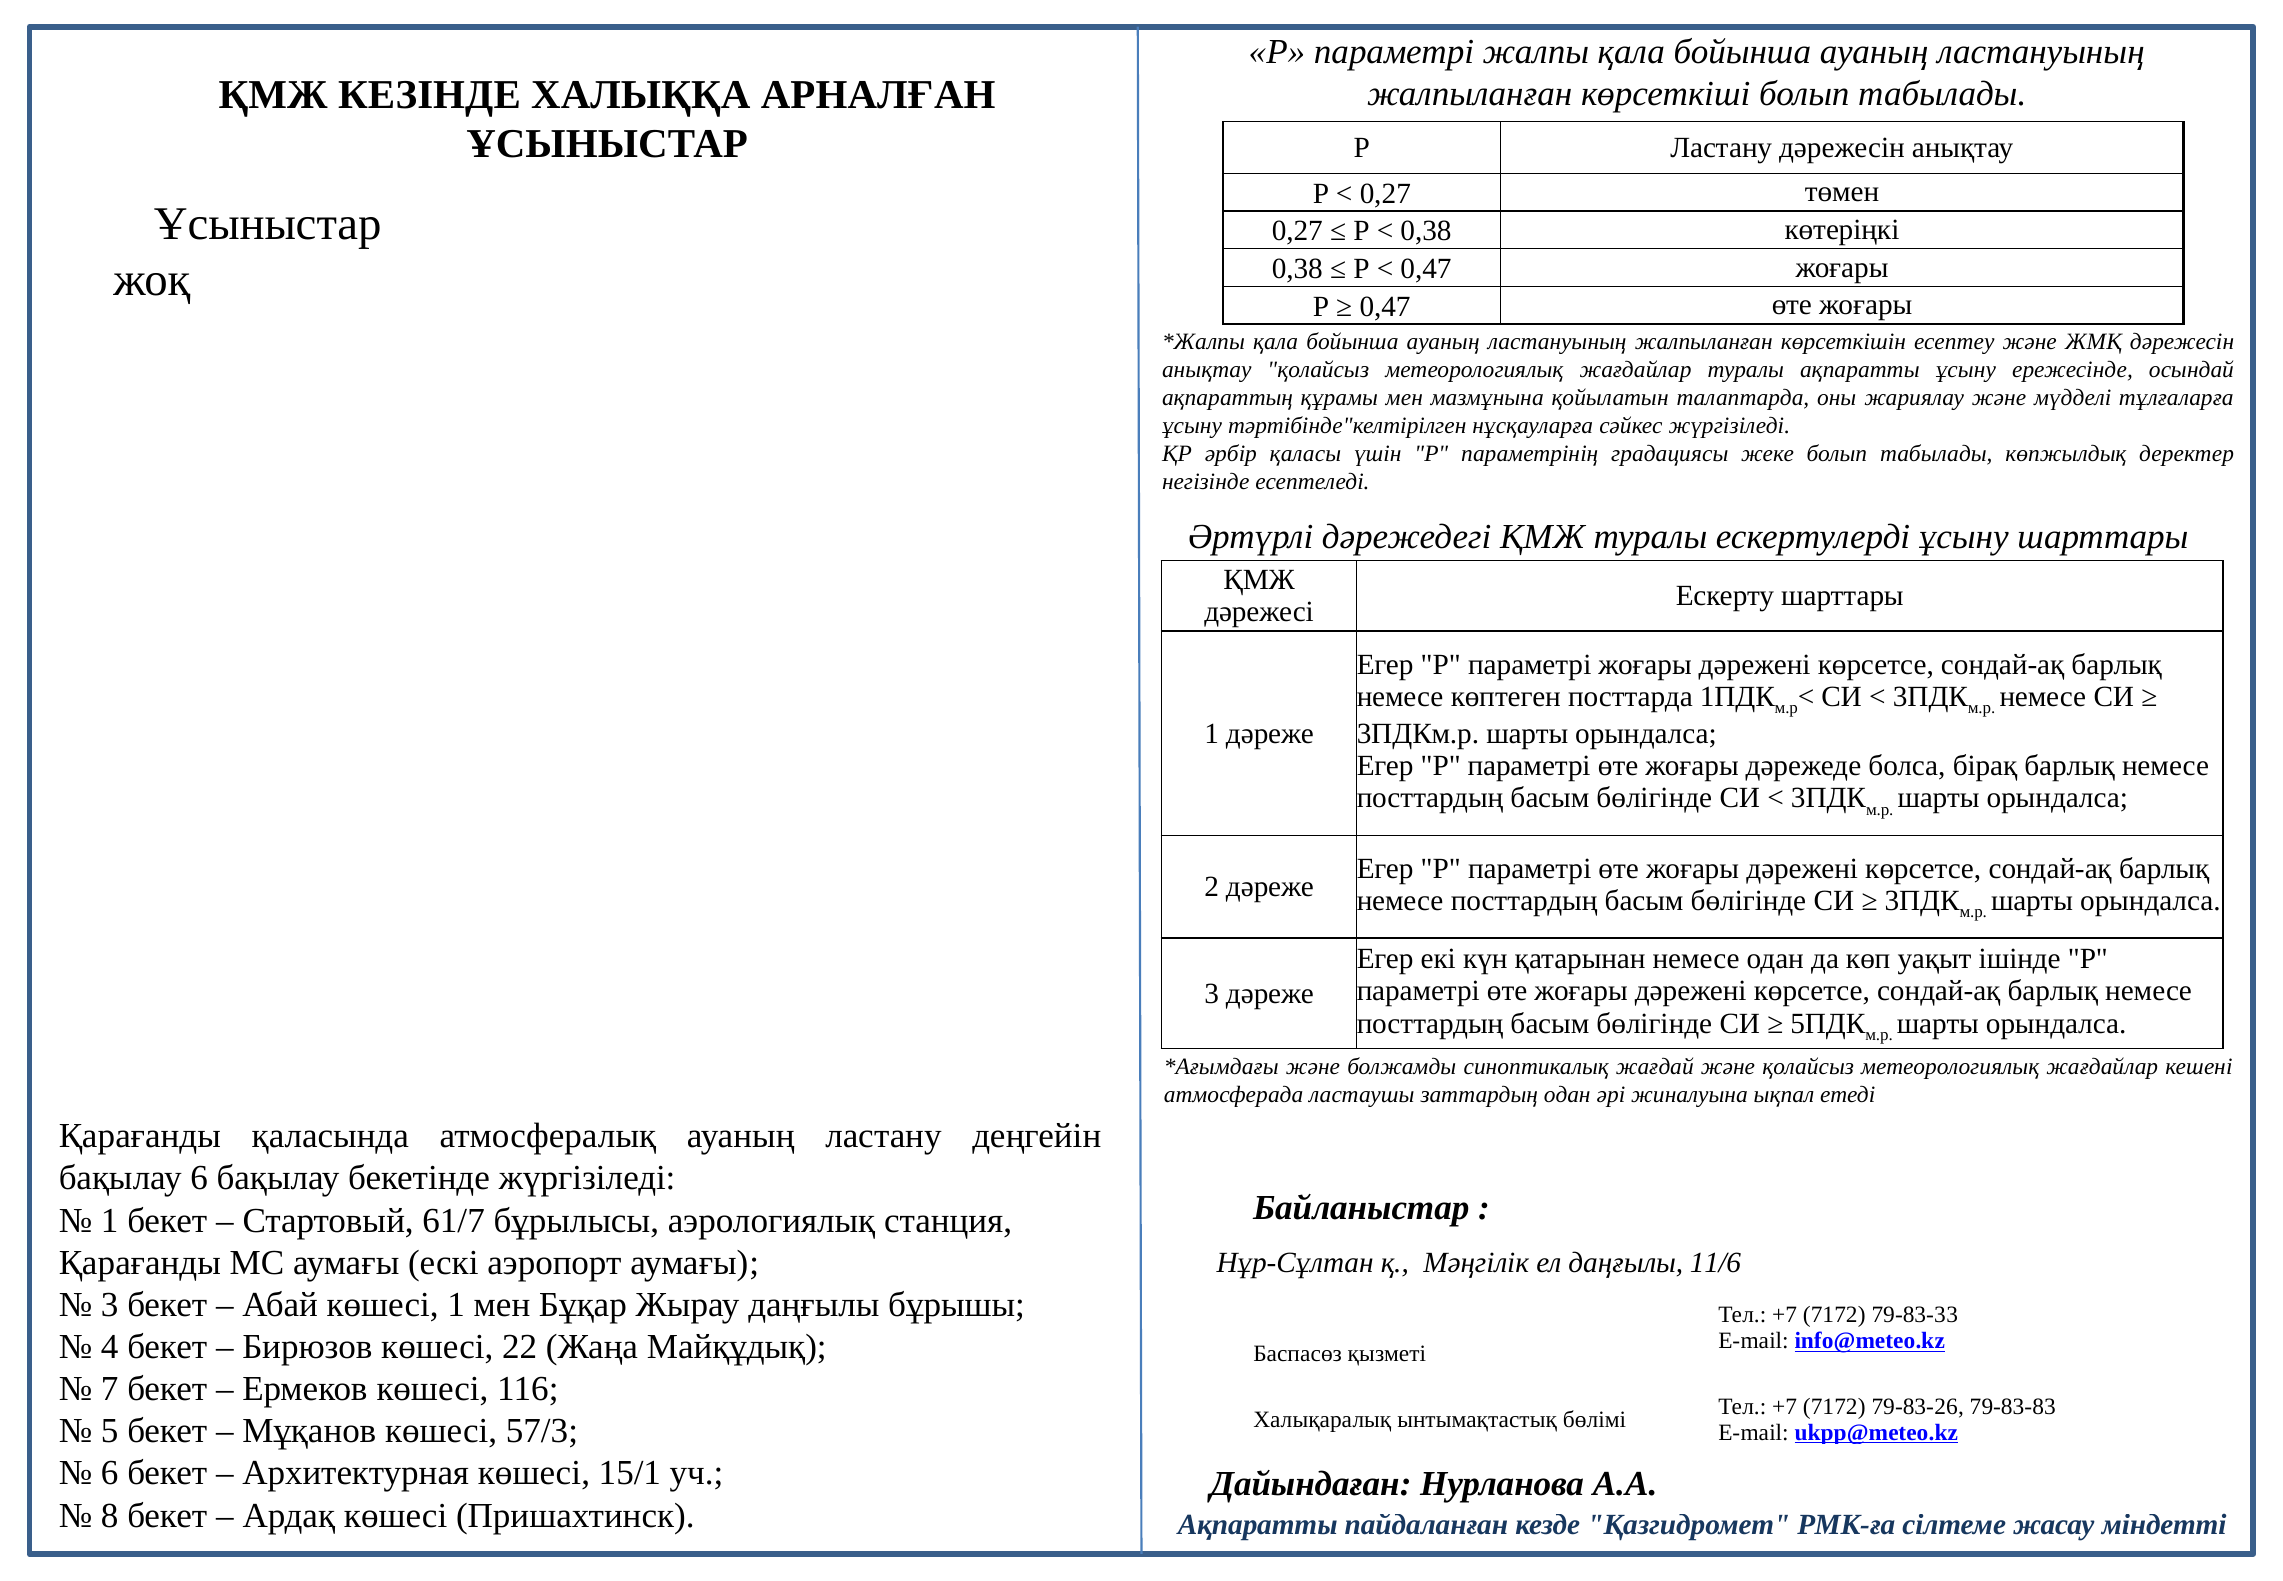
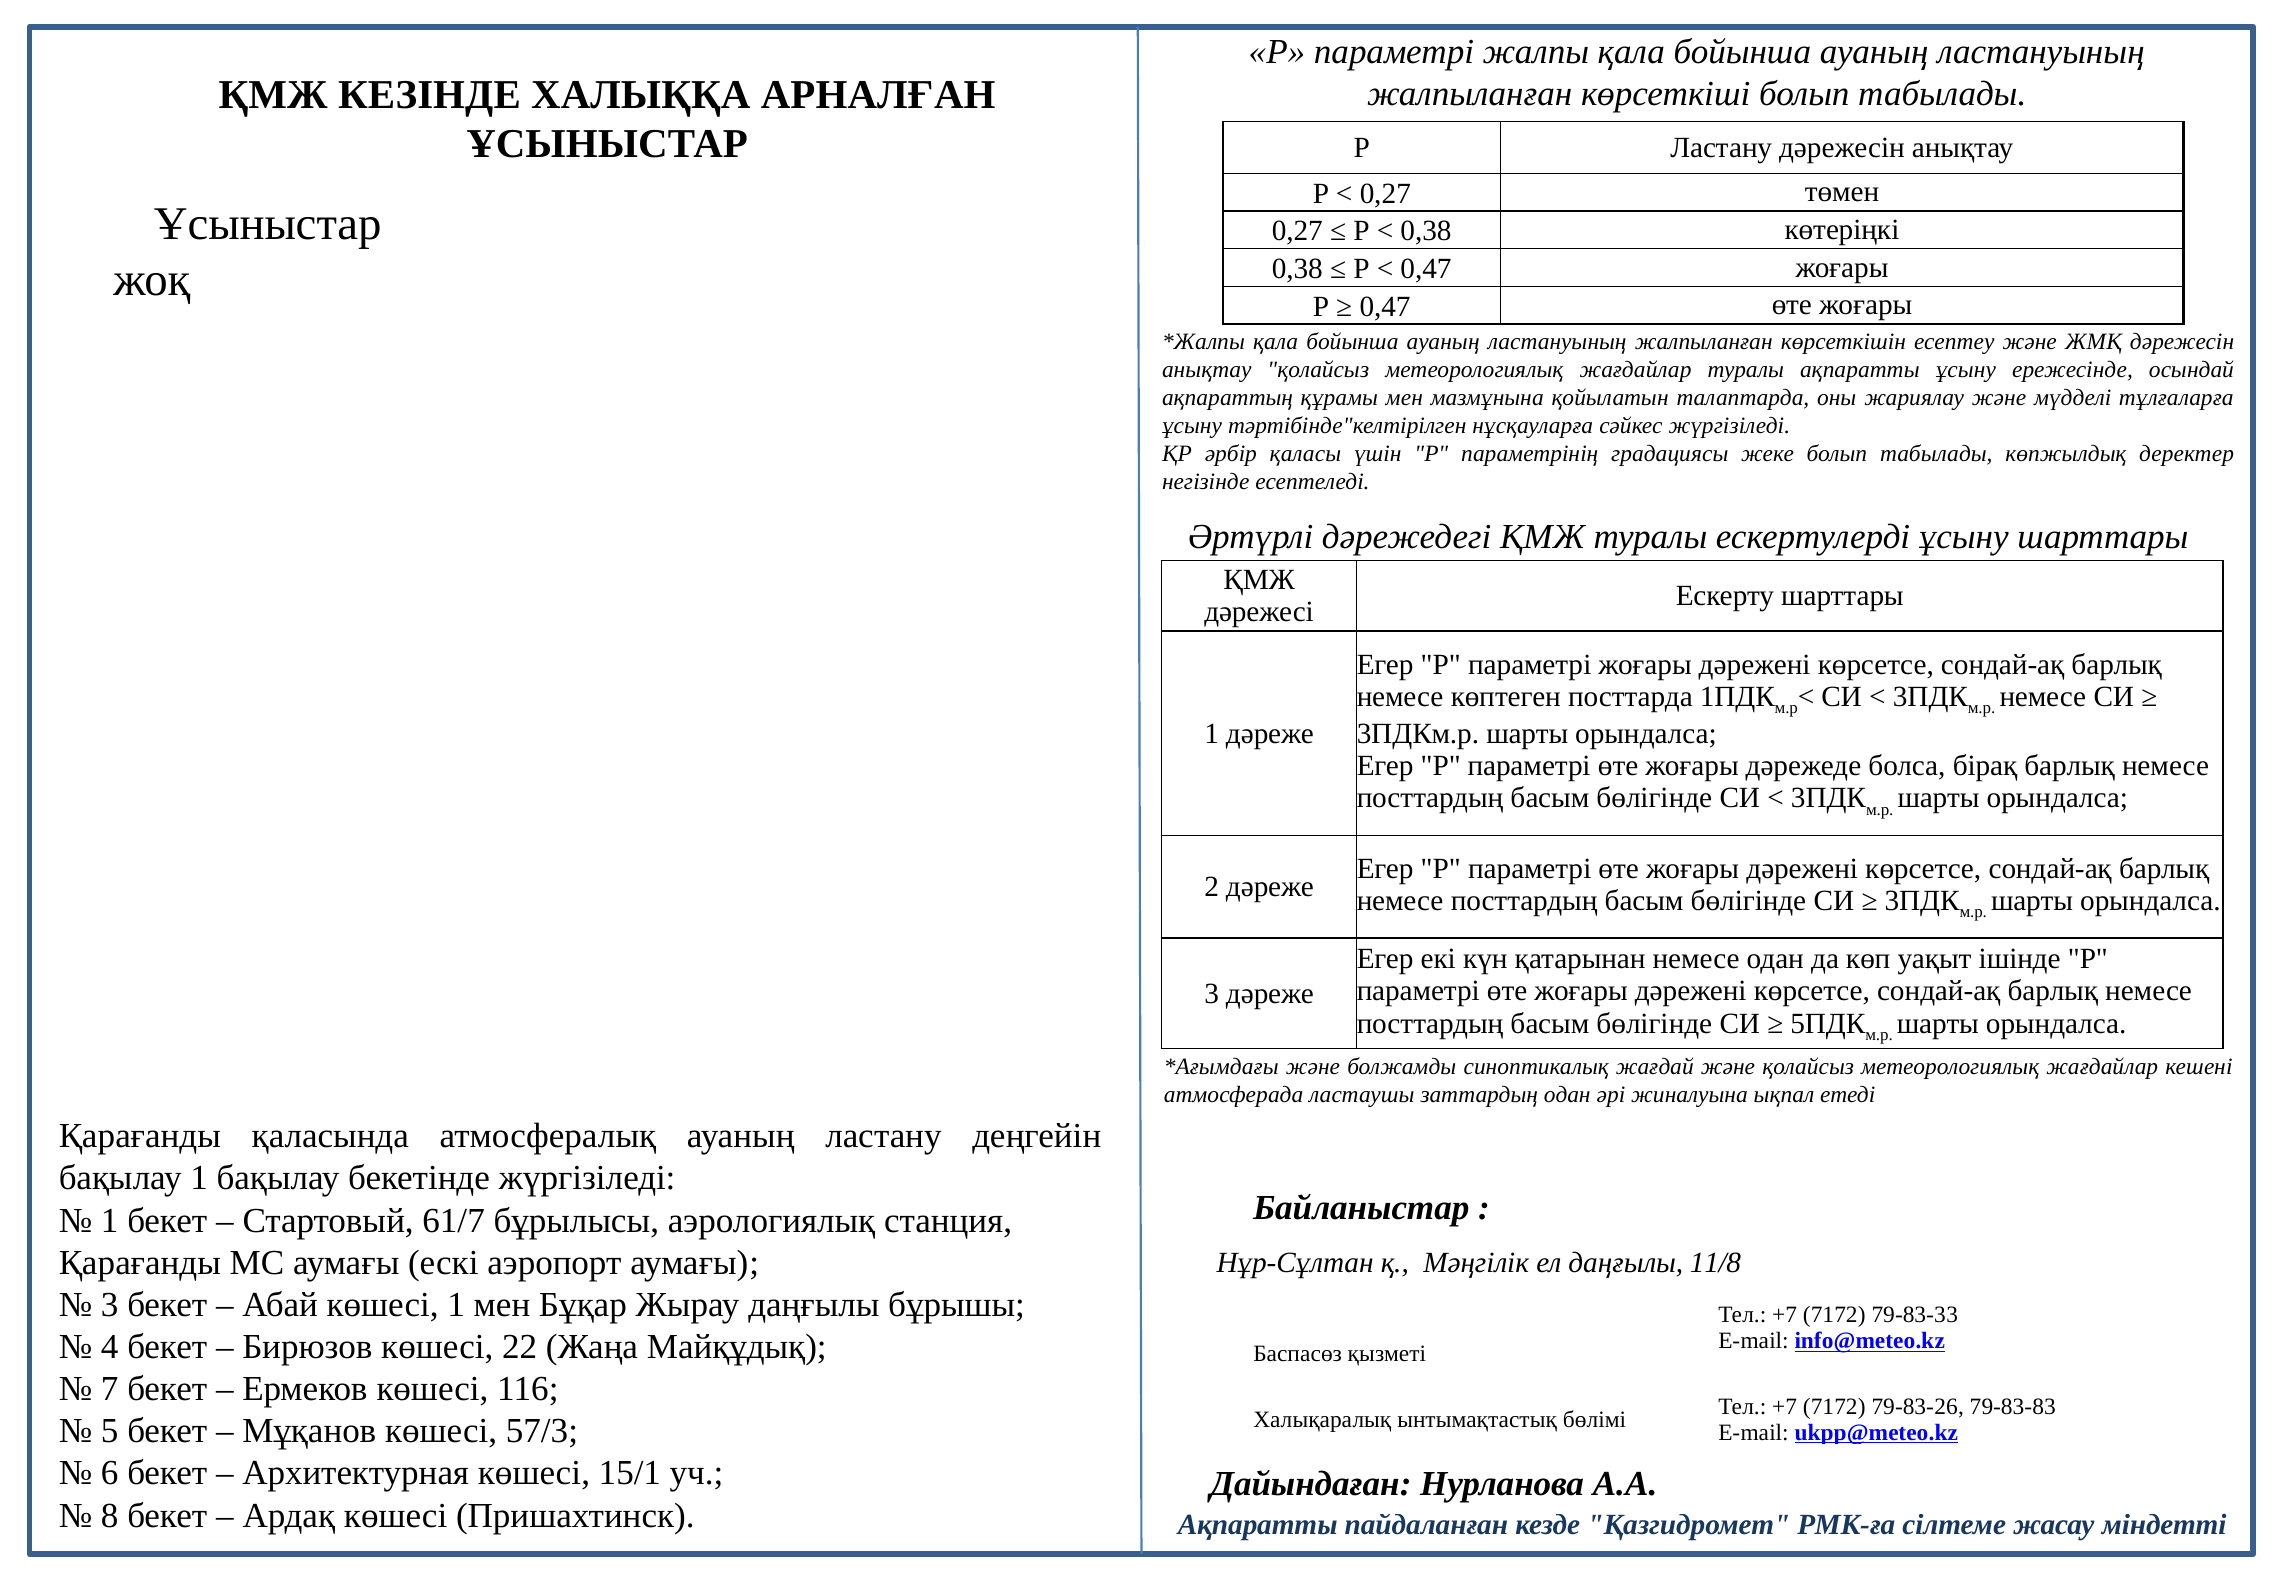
бақылау 6: 6 -> 1 (199, 1178)
11/6: 11/6 -> 11/8 (1716, 1263)
